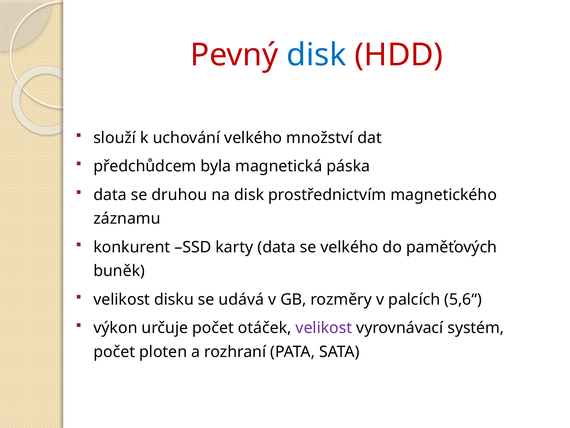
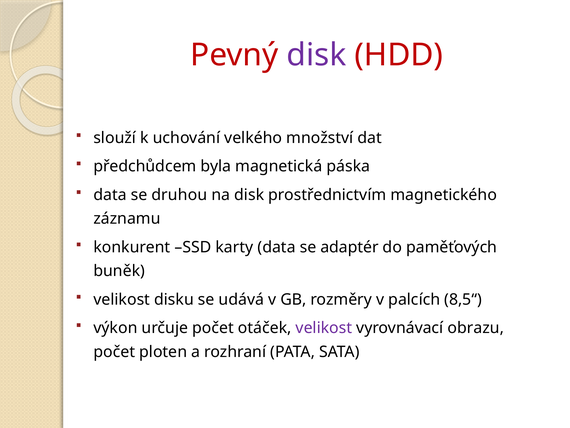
disk colour: blue -> purple (316, 55)
se velkého: velkého -> adaptér (349, 247)
5,6“: 5,6“ -> 8,5“ (463, 299)
systém: systém -> obrazu (476, 328)
